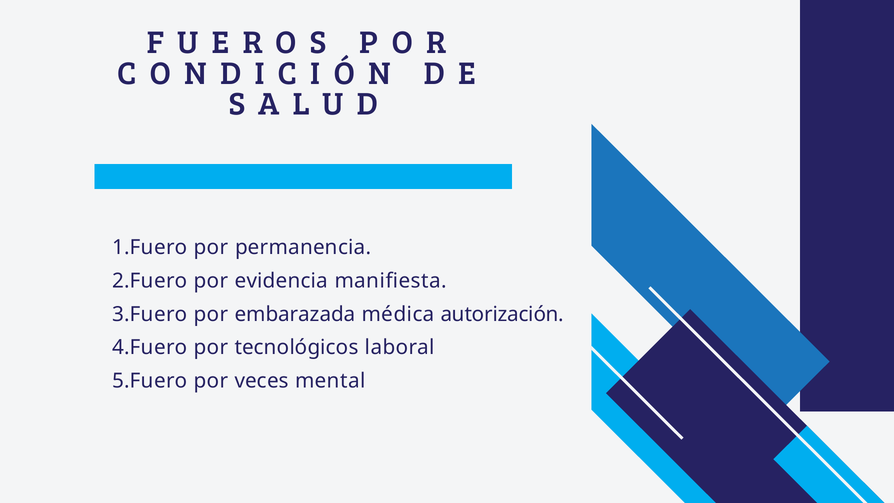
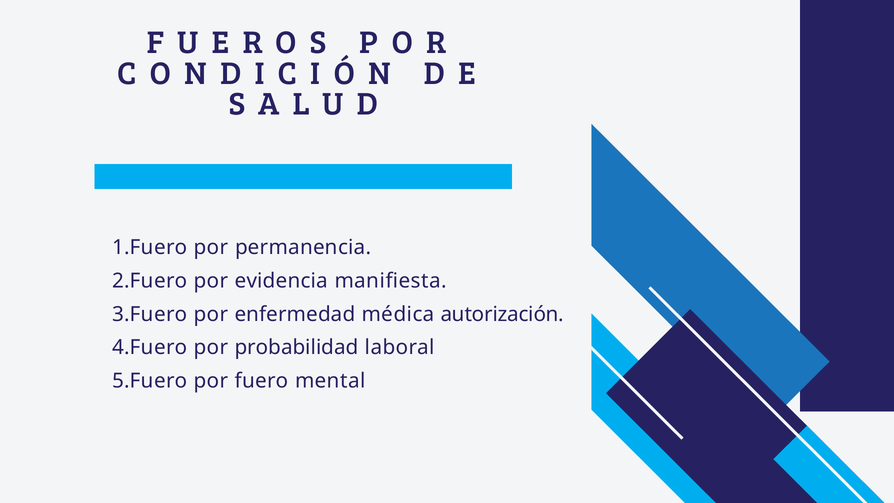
embarazada: embarazada -> enfermedad (295, 314)
tecnológicos: tecnológicos -> probabilidad (297, 348)
veces: veces -> fuero (262, 381)
